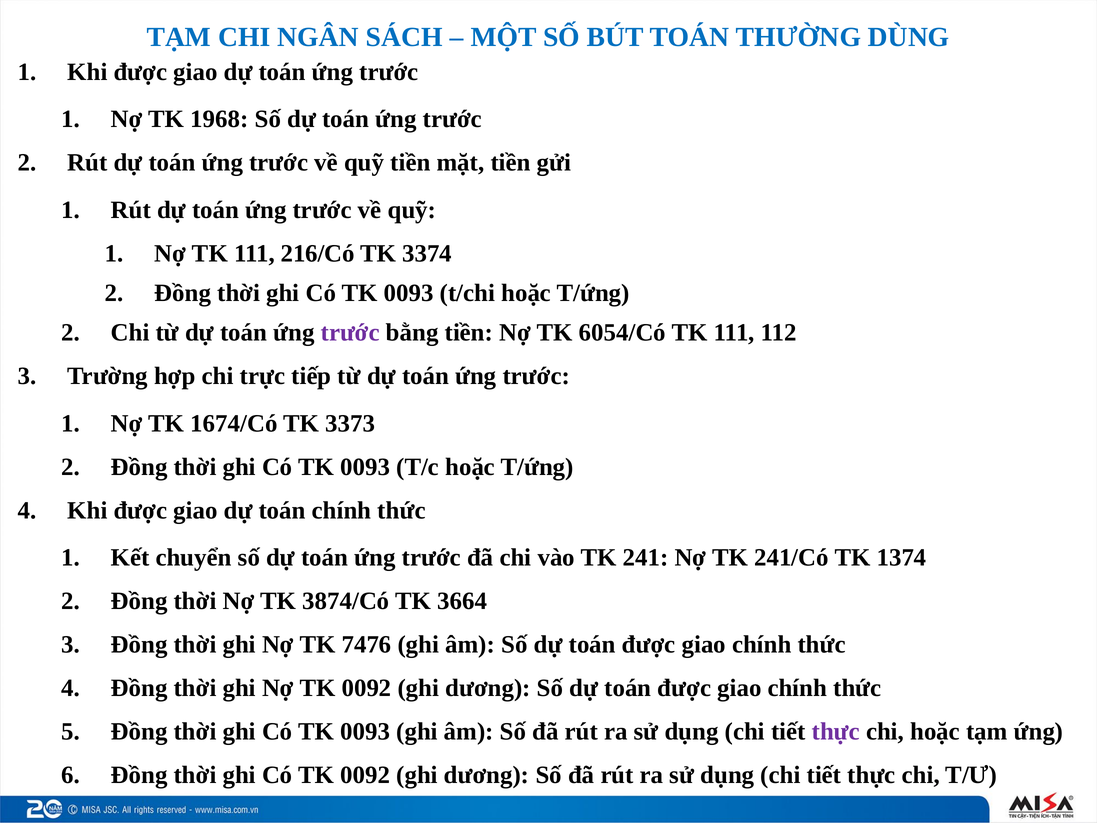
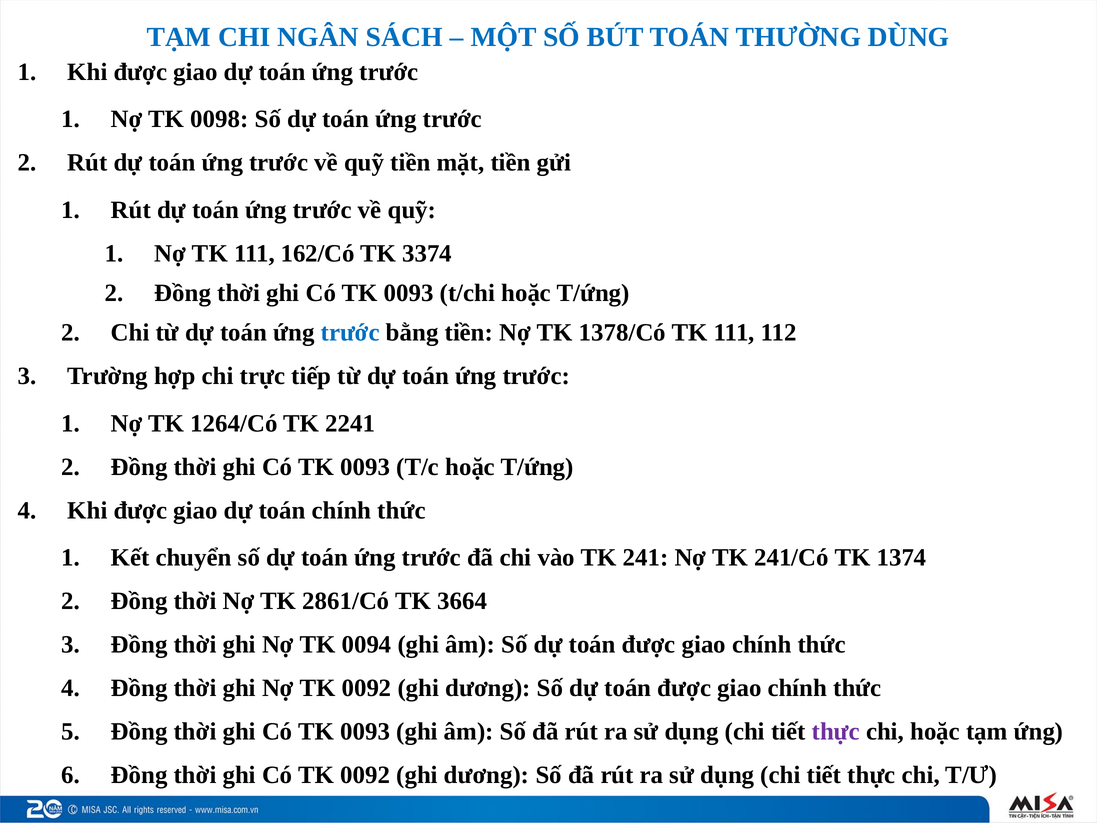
1968: 1968 -> 0098 (219, 119)
216/Có: 216/Có -> 162/Có (318, 254)
trước colour: purple -> blue (350, 333)
6054/Có: 6054/Có -> 1378/Có (622, 333)
1674/Có: 1674/Có -> 1264/Có (234, 424)
3373: 3373 -> 2241 (350, 424)
3874/Có: 3874/Có -> 2861/Có (346, 601)
7476: 7476 -> 0094 (367, 645)
